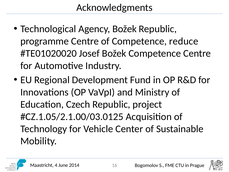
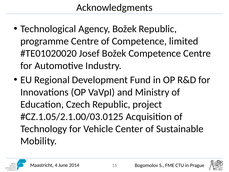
reduce: reduce -> limited (184, 41)
